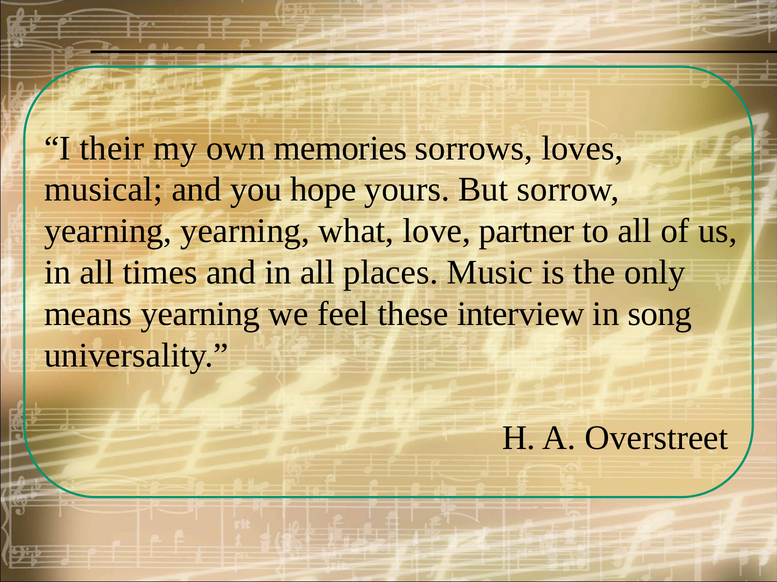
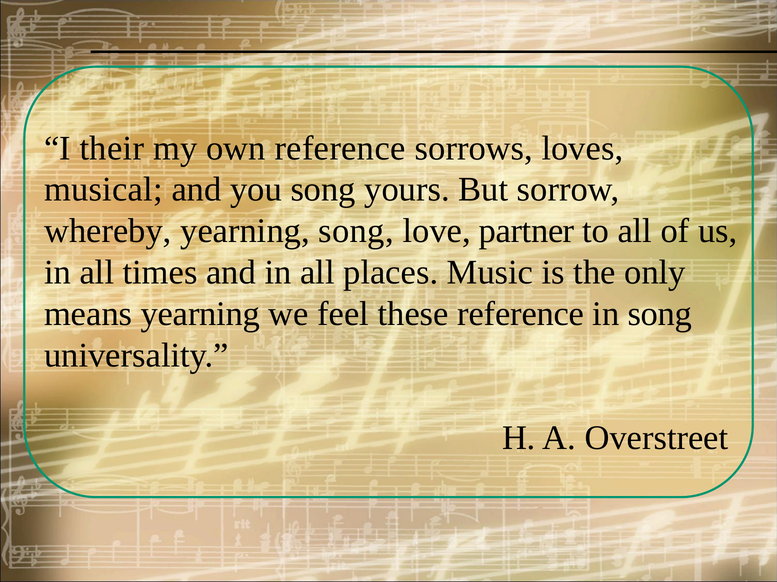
own memories: memories -> reference (340, 148)
you hope: hope -> song (323, 190)
yearning: yearning -> whereby (108, 231)
yearning what: what -> song (356, 231)
these interview: interview -> reference (521, 314)
